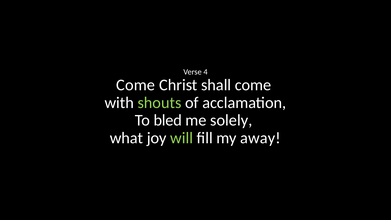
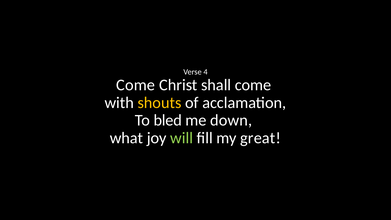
shouts colour: light green -> yellow (159, 103)
solely: solely -> down (231, 120)
away: away -> great (260, 138)
